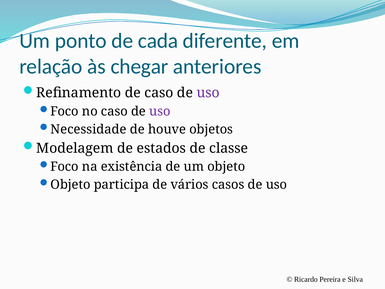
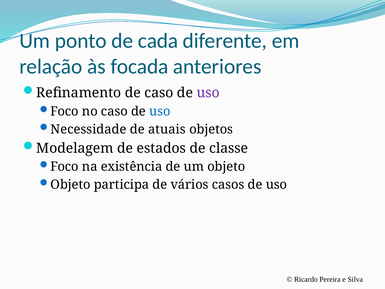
chegar: chegar -> focada (139, 66)
uso colour: purple -> blue (160, 111)
houve: houve -> atuais (167, 129)
